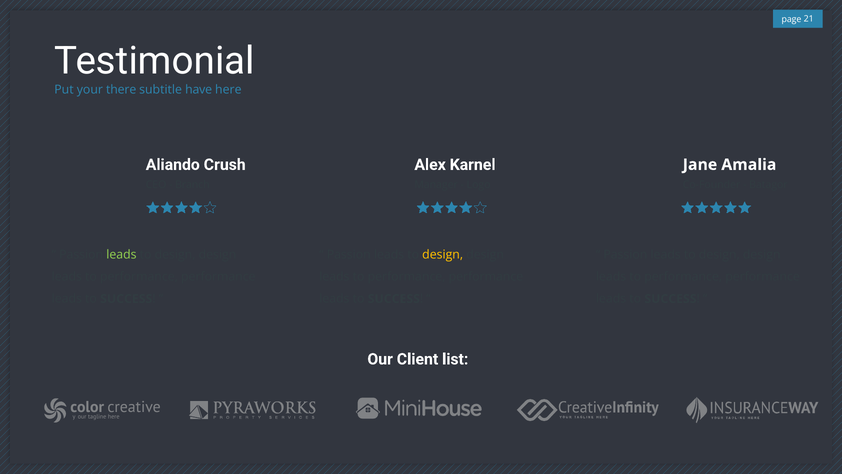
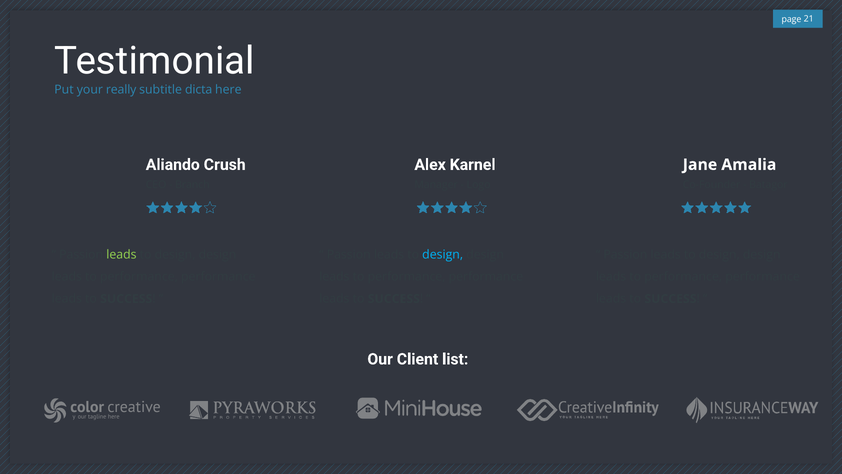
there: there -> really (121, 90)
have: have -> dicta (199, 90)
design colour: yellow -> light blue (443, 254)
